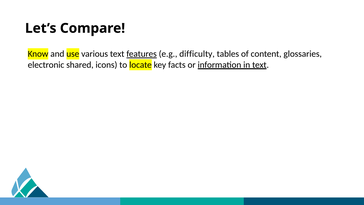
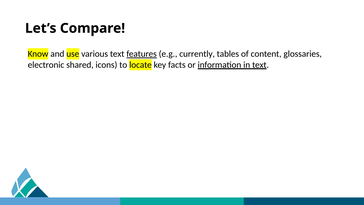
difficulty: difficulty -> currently (197, 54)
